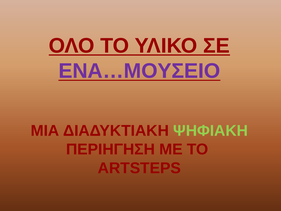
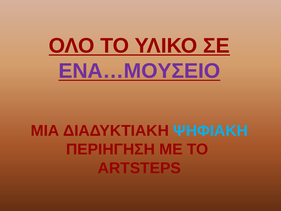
ΨΗΦΙΑΚΗ colour: light green -> light blue (211, 131)
